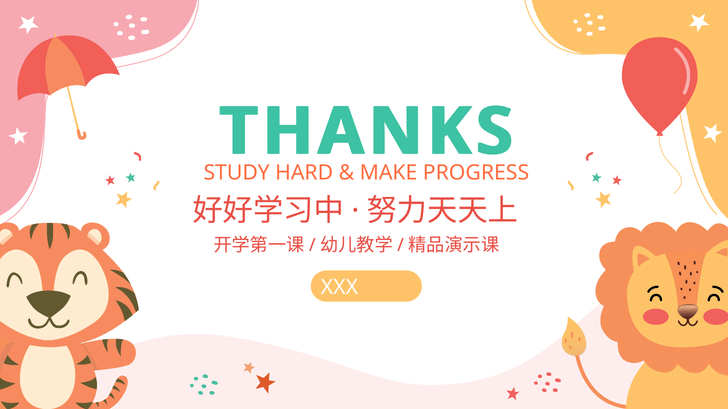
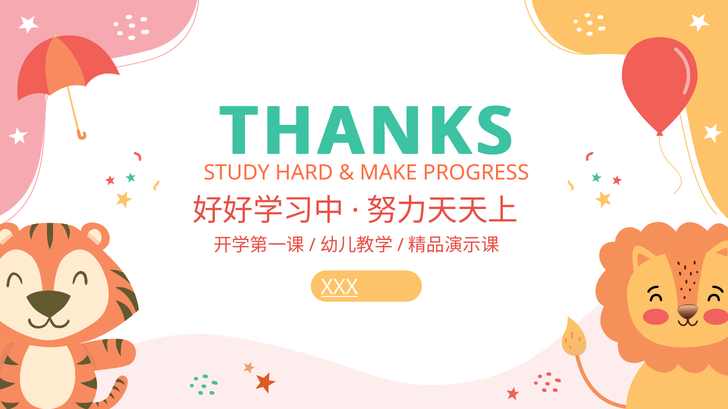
XXX underline: none -> present (339, 288)
